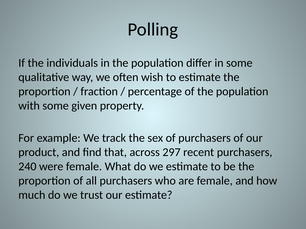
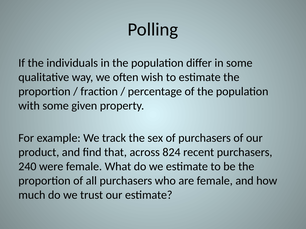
297: 297 -> 824 (172, 153)
